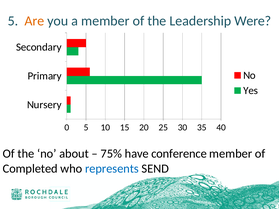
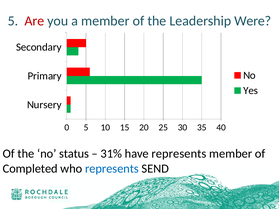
Are colour: orange -> red (34, 21)
about: about -> status (74, 154)
75%: 75% -> 31% (111, 154)
have conference: conference -> represents (179, 154)
